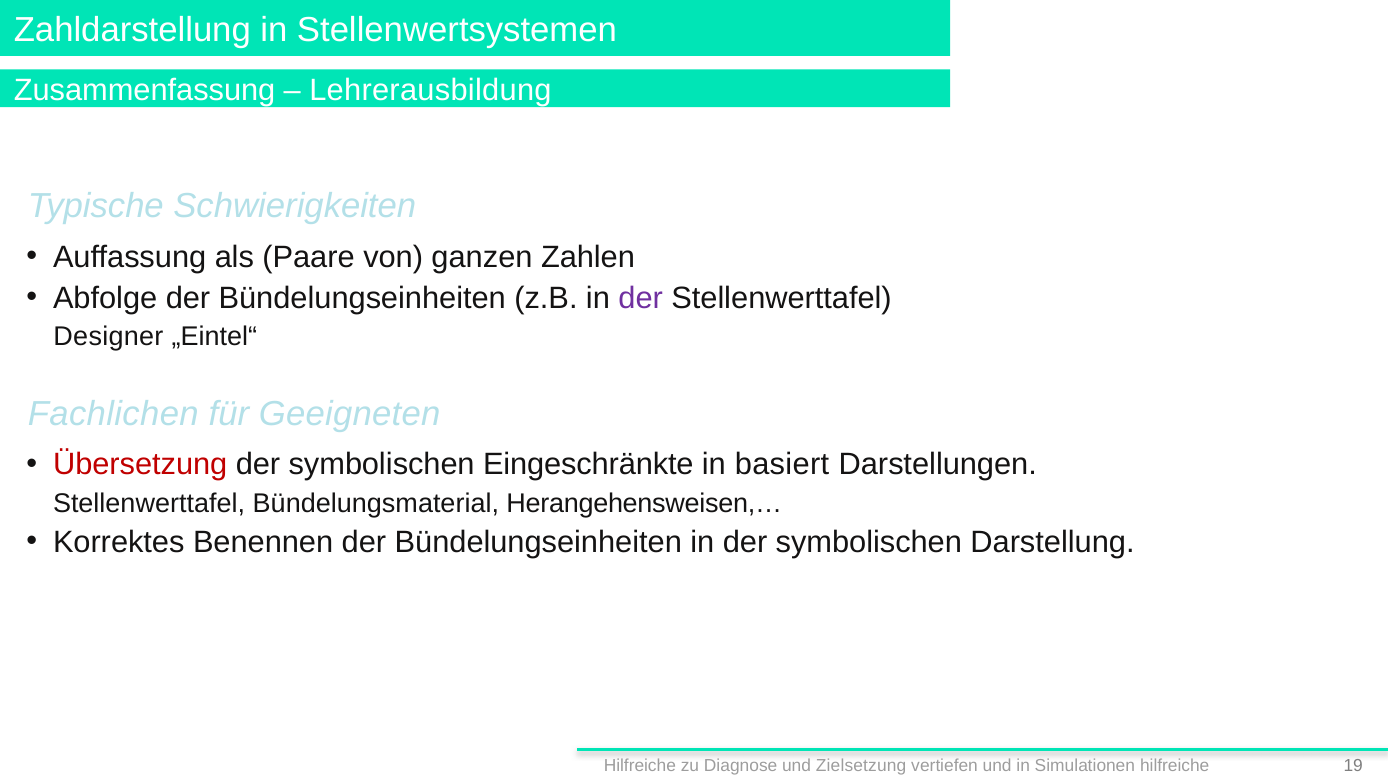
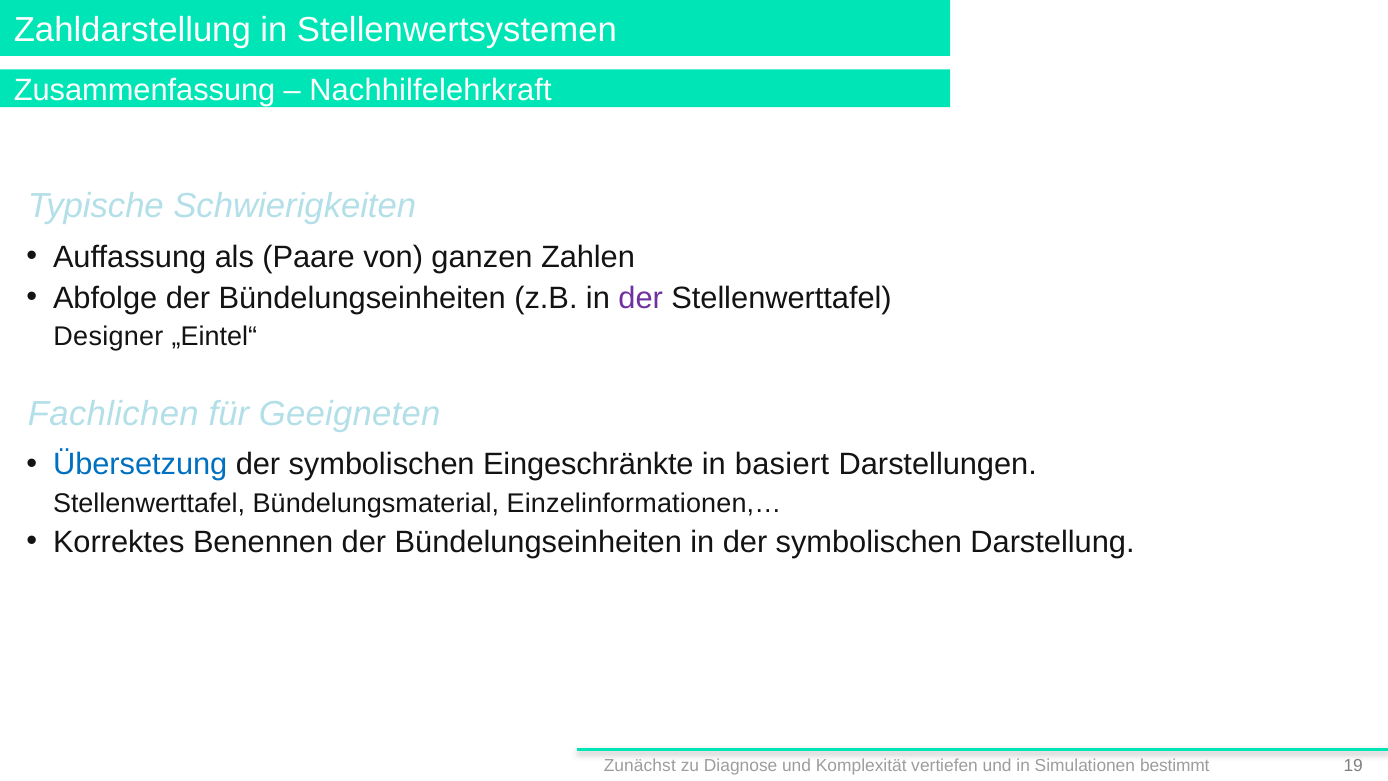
Lehrerausbildung: Lehrerausbildung -> Nachhilfelehrkraft (431, 90)
Übersetzung colour: red -> blue (140, 465)
Herangehensweisen,…: Herangehensweisen,… -> Einzelinformationen,… (644, 503)
Hilfreiche: Hilfreiche -> Zunächst (640, 766)
Zielsetzung: Zielsetzung -> Komplexität (861, 766)
Simulationen hilfreiche: hilfreiche -> bestimmt (1175, 766)
